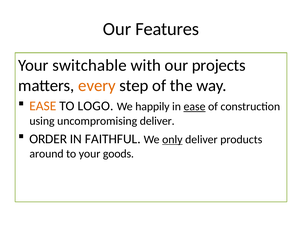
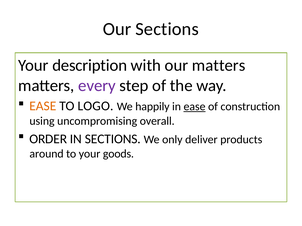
Our Features: Features -> Sections (167, 29)
switchable: switchable -> description (90, 66)
our projects: projects -> matters (219, 66)
every colour: orange -> purple (97, 86)
uncompromising deliver: deliver -> overall (157, 121)
IN FAITHFUL: FAITHFUL -> SECTIONS (113, 139)
only underline: present -> none (172, 140)
